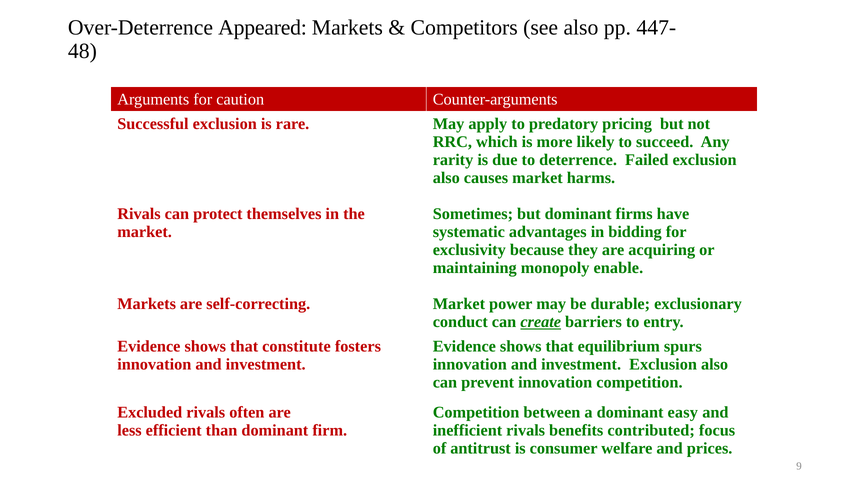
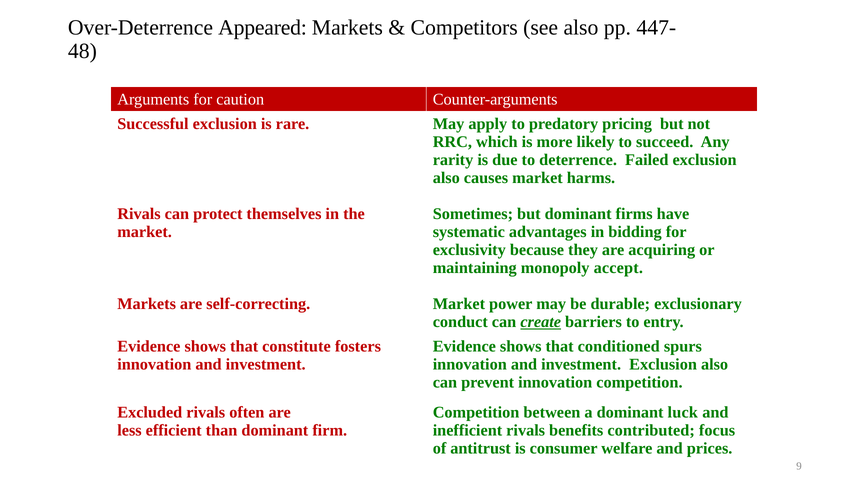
enable: enable -> accept (618, 268)
equilibrium: equilibrium -> conditioned (619, 347)
easy: easy -> luck (683, 412)
